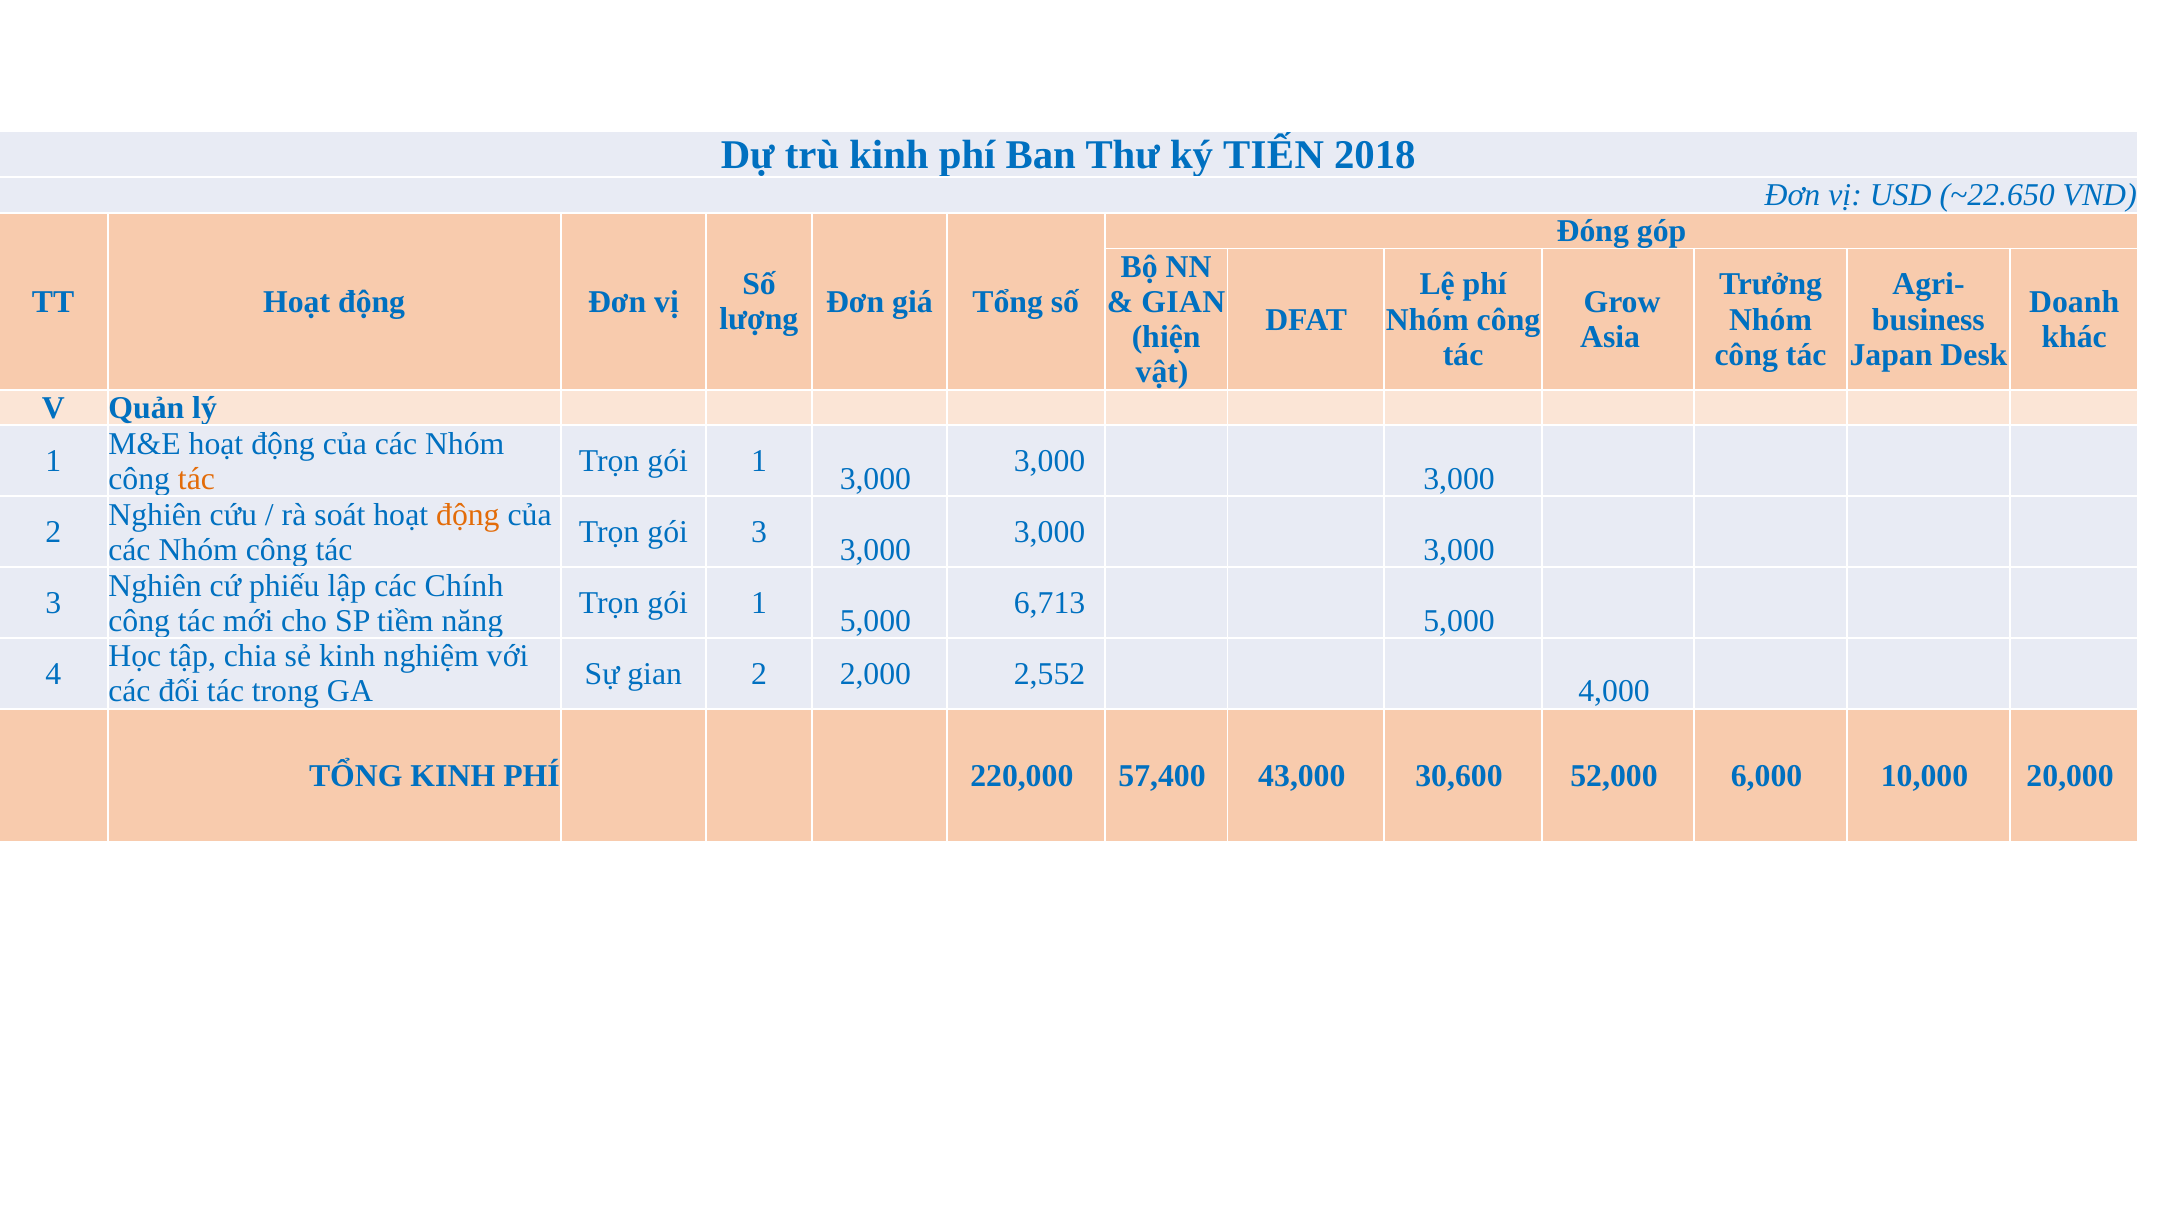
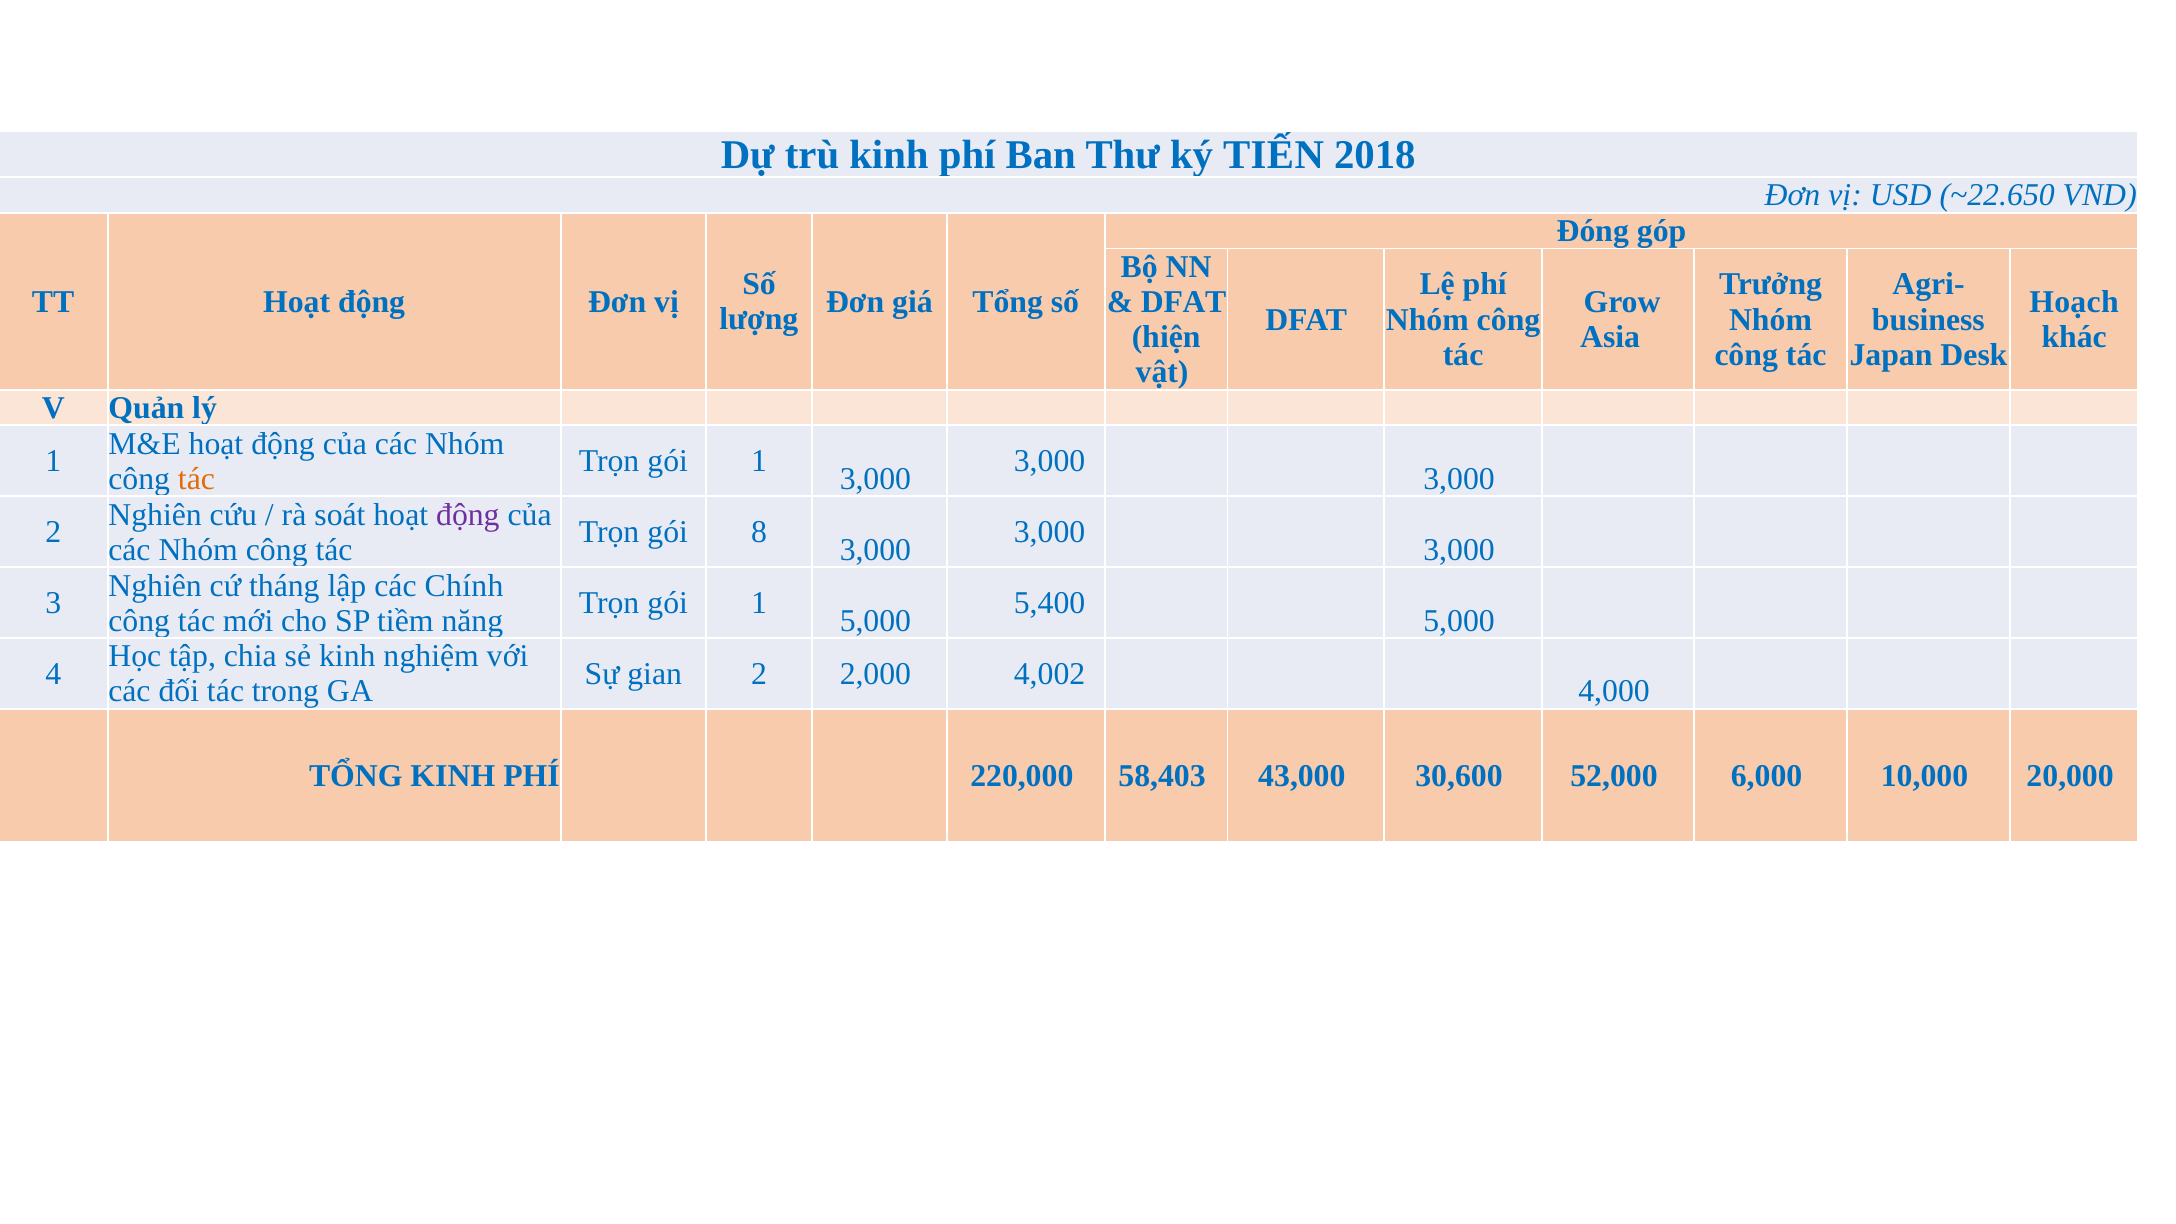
GIAN: GIAN -> DFAT (1184, 302)
Doanh: Doanh -> Hoạch (2074, 302)
động colour: orange -> purple (468, 515)
gói 3: 3 -> 8 (759, 532)
phiếu: phiếu -> tháng (284, 586)
6,713: 6,713 -> 5,400 (1050, 603)
2,552: 2,552 -> 4,002 (1050, 674)
57,400: 57,400 -> 58,403 (1162, 776)
